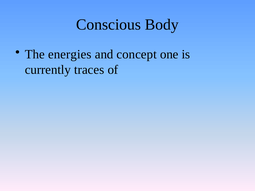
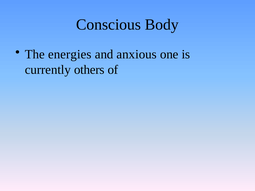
concept: concept -> anxious (137, 54)
traces: traces -> others (89, 70)
